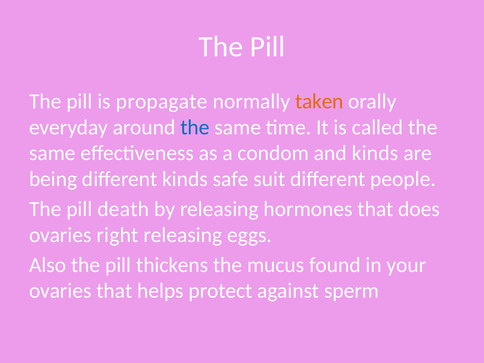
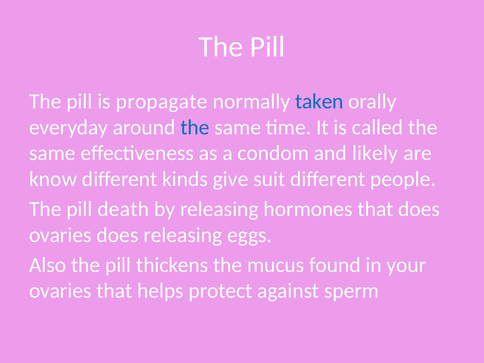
taken colour: orange -> blue (319, 102)
and kinds: kinds -> likely (375, 153)
being: being -> know (53, 179)
safe: safe -> give (231, 179)
ovaries right: right -> does (117, 235)
